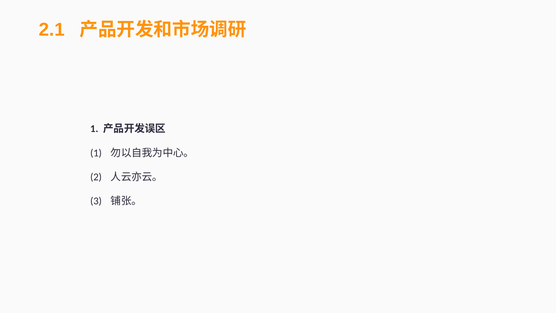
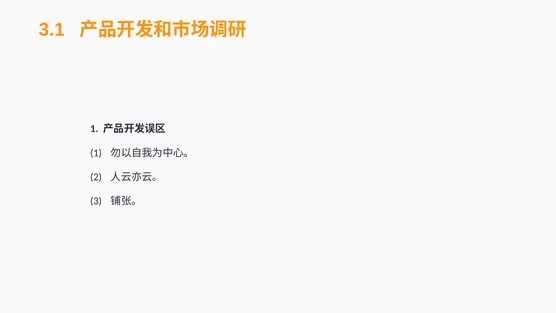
2.1: 2.1 -> 3.1 (52, 30)
